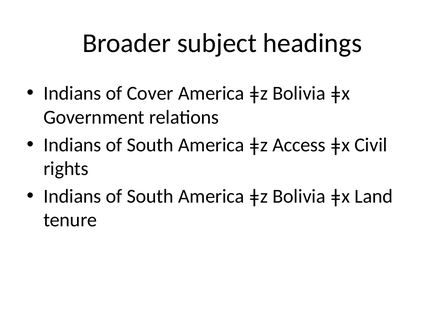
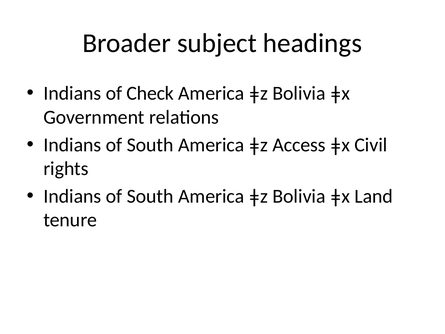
Cover: Cover -> Check (150, 93)
